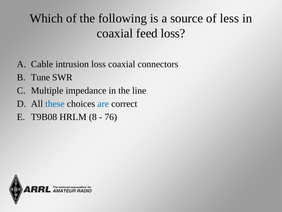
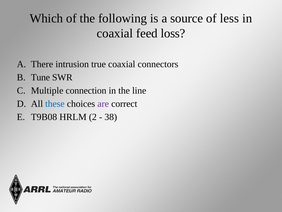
Cable: Cable -> There (42, 64)
intrusion loss: loss -> true (99, 64)
impedance: impedance -> connection (86, 90)
are colour: blue -> purple (103, 104)
8: 8 -> 2 (93, 117)
76: 76 -> 38 (111, 117)
